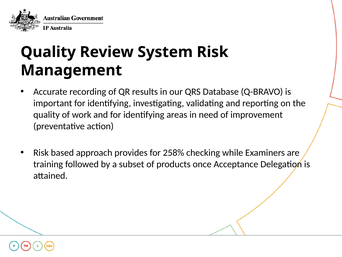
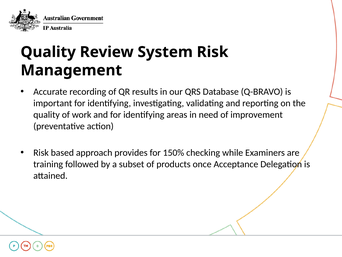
258%: 258% -> 150% (174, 152)
